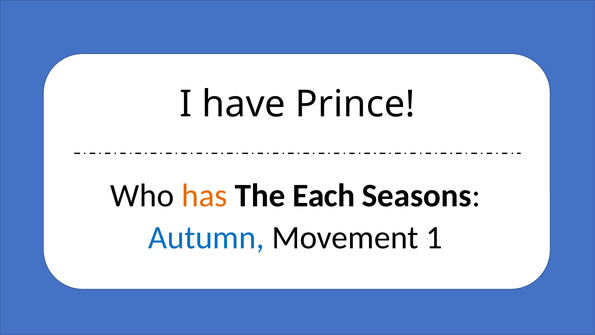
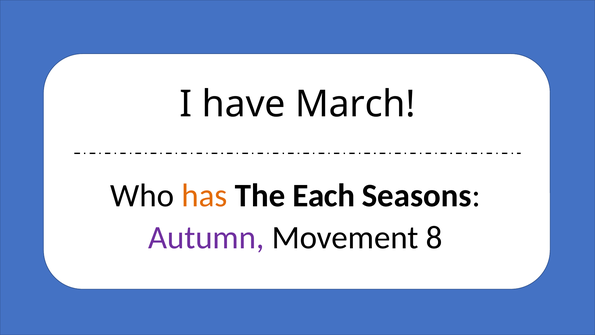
Prince: Prince -> March (355, 104)
Autumn colour: blue -> purple (206, 237)
1: 1 -> 8 (434, 237)
